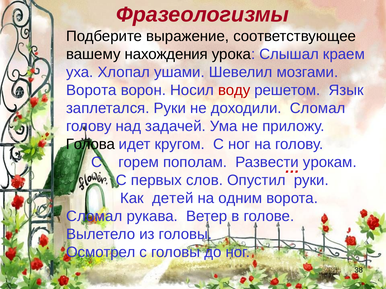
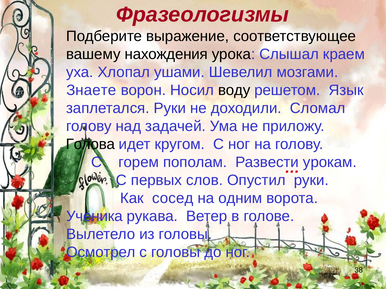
Ворота: Ворота -> Знаете (91, 90)
воду colour: red -> black (234, 90)
детей: детей -> сосед (173, 198)
Сломал: Сломал -> Ученика (94, 216)
